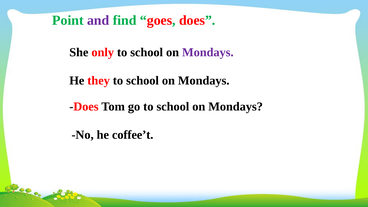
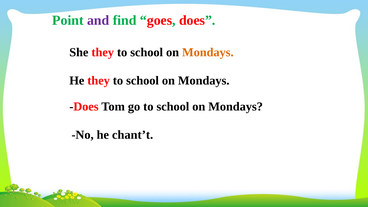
She only: only -> they (103, 52)
Mondays colour: purple -> orange (208, 52)
coffee’t: coffee’t -> chant’t (133, 135)
